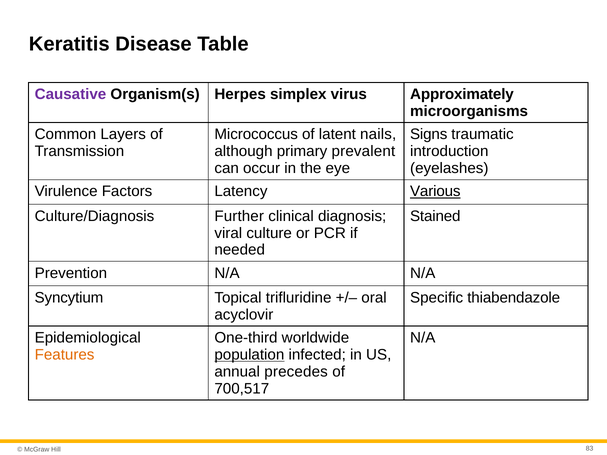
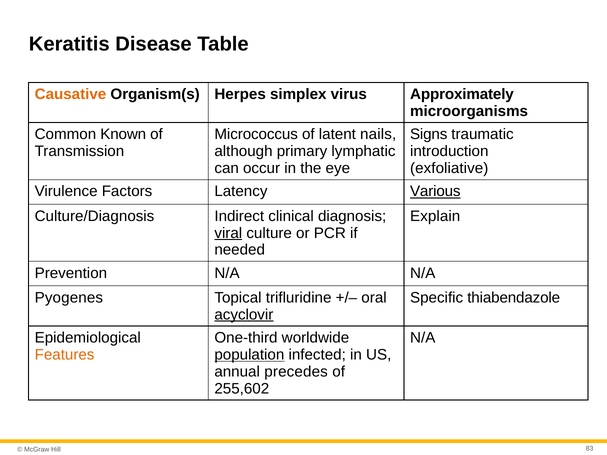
Causative colour: purple -> orange (70, 94)
Layers: Layers -> Known (123, 134)
prevalent: prevalent -> lymphatic (363, 151)
eyelashes: eyelashes -> exfoliative (449, 168)
Further: Further -> Indirect (239, 216)
Stained: Stained -> Explain (435, 216)
viral underline: none -> present (228, 233)
Syncytium: Syncytium -> Pyogenes (69, 298)
acyclovir underline: none -> present (244, 315)
700,517: 700,517 -> 255,602 (242, 389)
